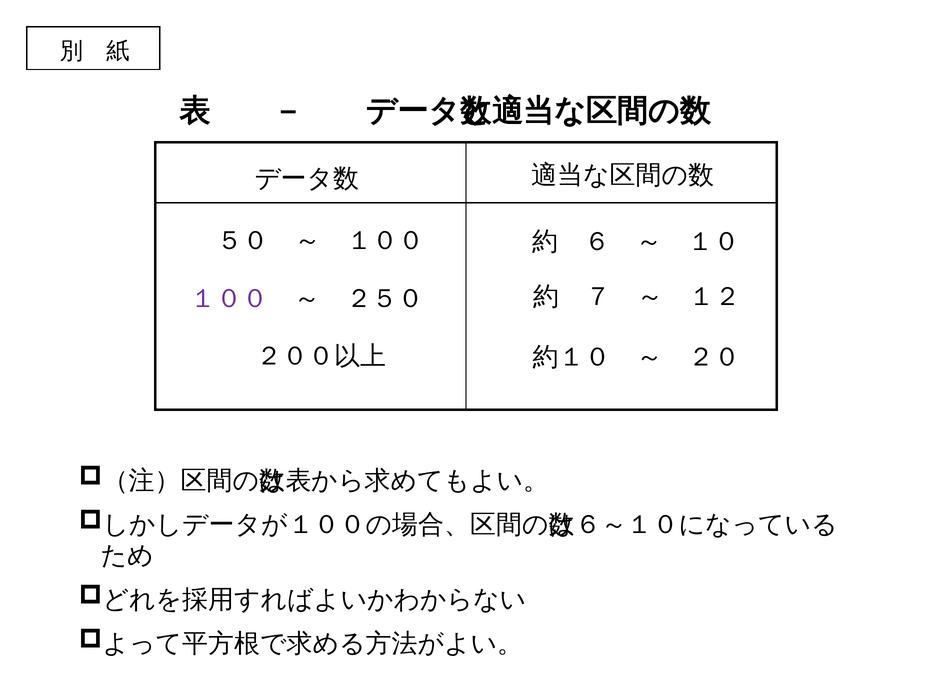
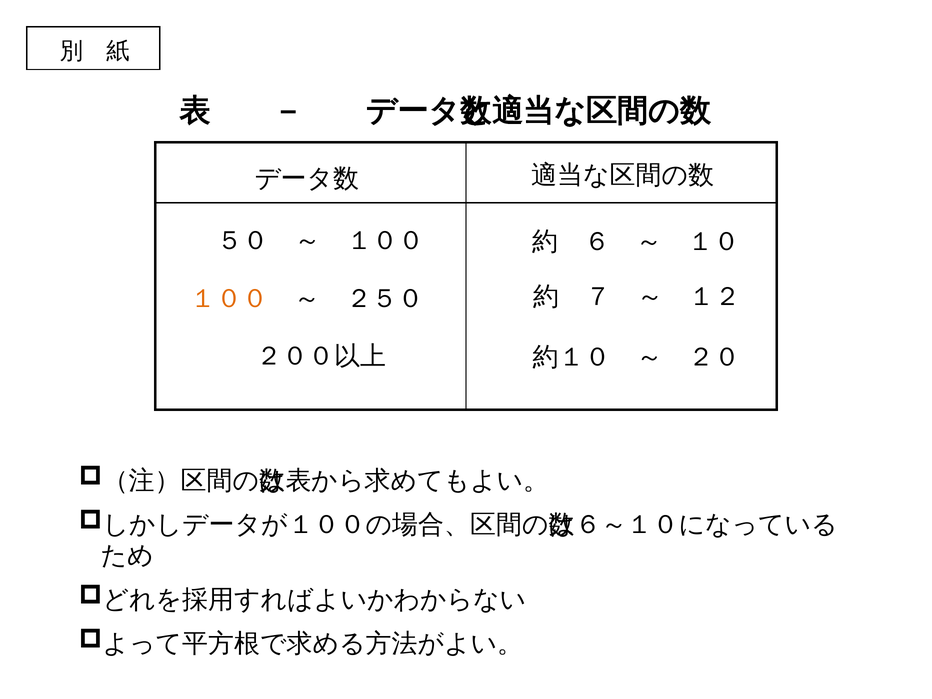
１００ colour: purple -> orange (229, 299)
